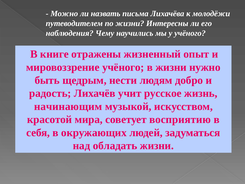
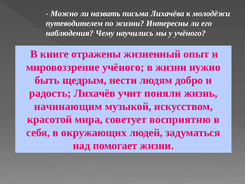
русское: русское -> поняли (163, 93)
обладать: обладать -> помогает (115, 146)
